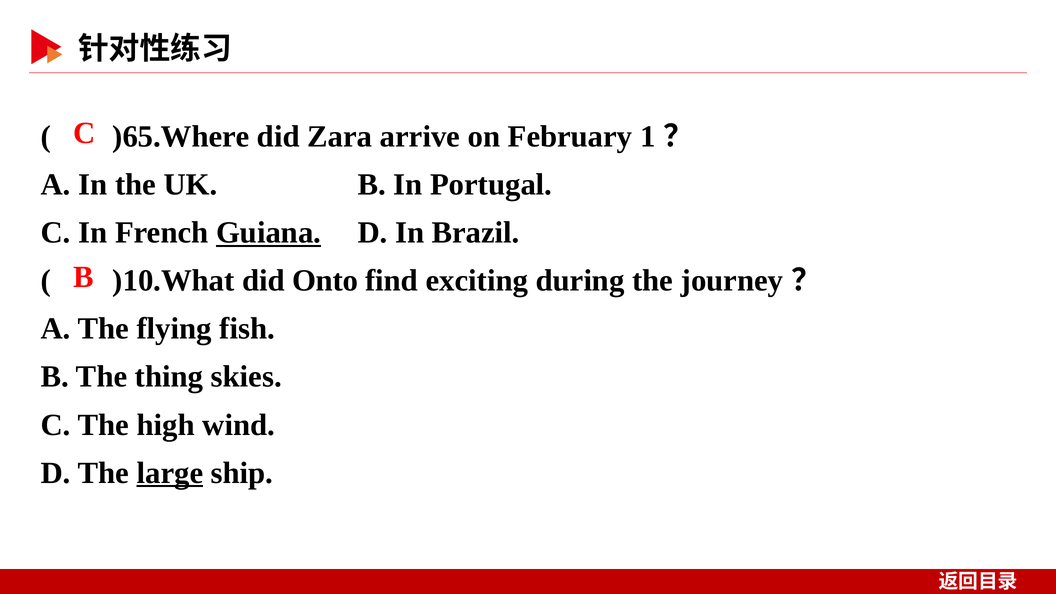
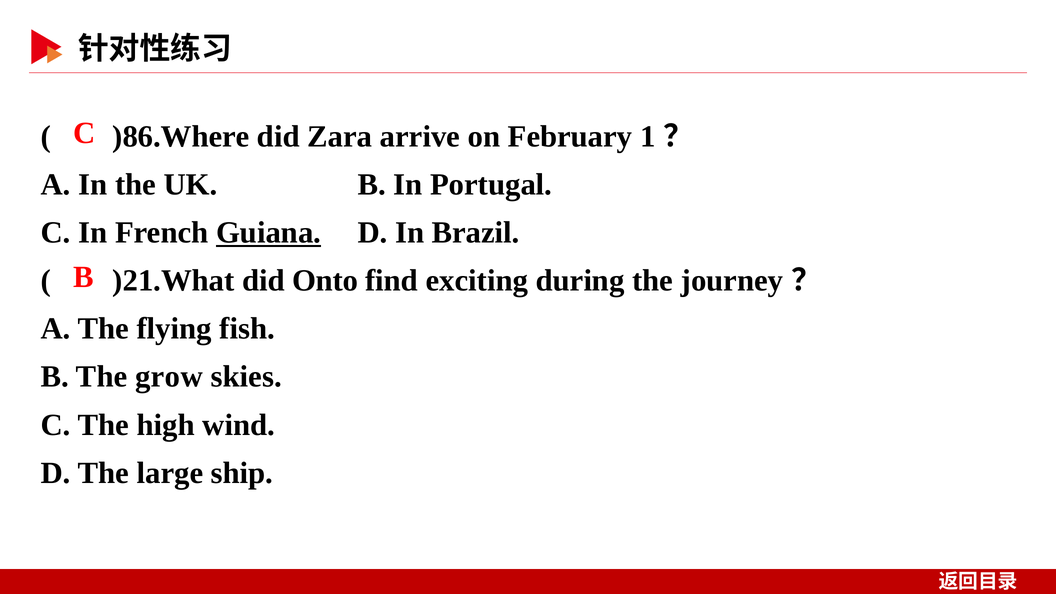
)65.Where: )65.Where -> )86.Where (181, 137)
)10.What: )10.What -> )21.What (173, 281)
thing: thing -> grow (169, 377)
large underline: present -> none (170, 473)
